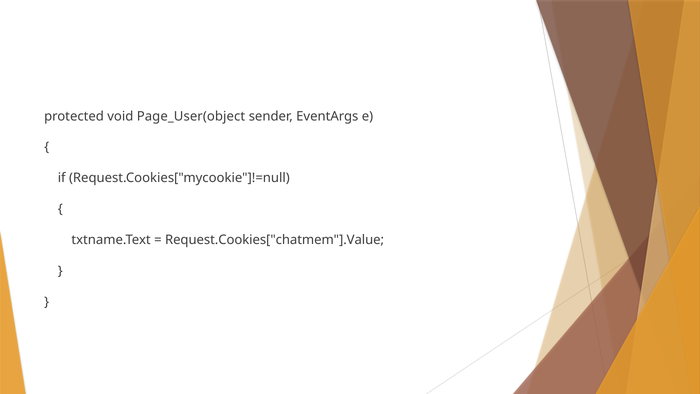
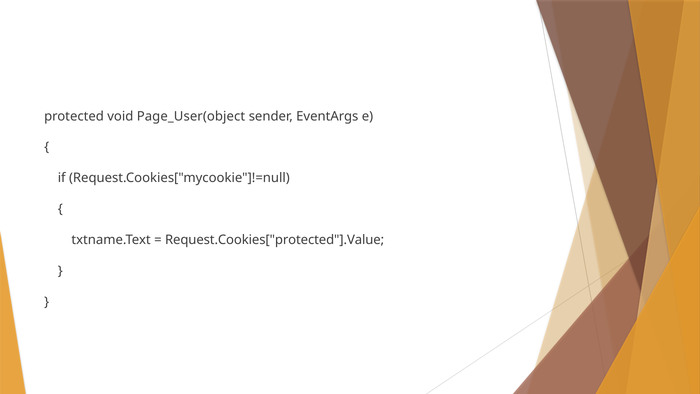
Request.Cookies["chatmem"].Value: Request.Cookies["chatmem"].Value -> Request.Cookies["protected"].Value (275, 240)
